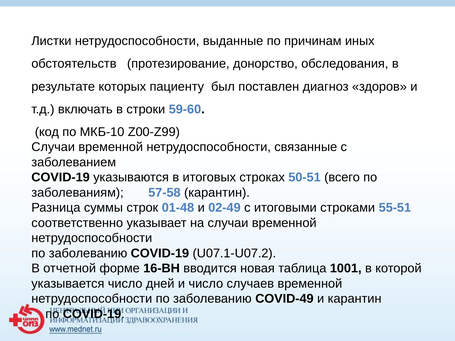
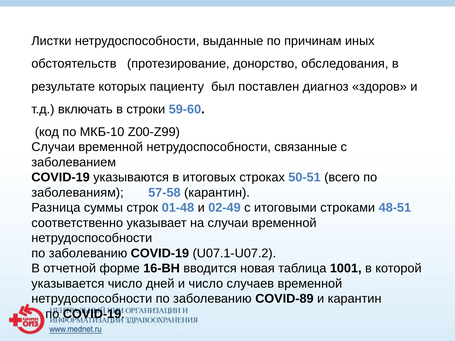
55-51: 55-51 -> 48-51 (395, 208)
COVID-49: COVID-49 -> COVID-89 (284, 299)
